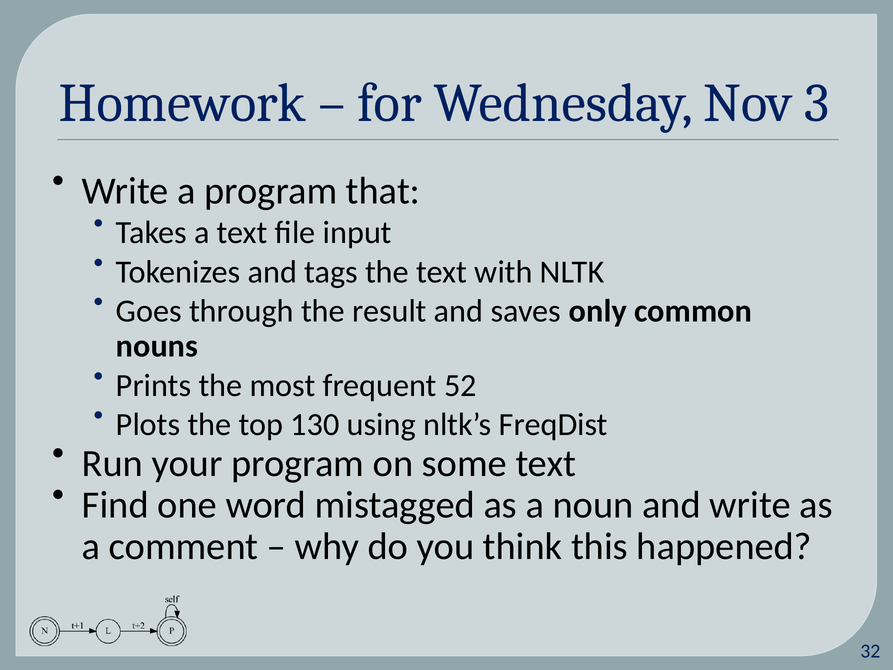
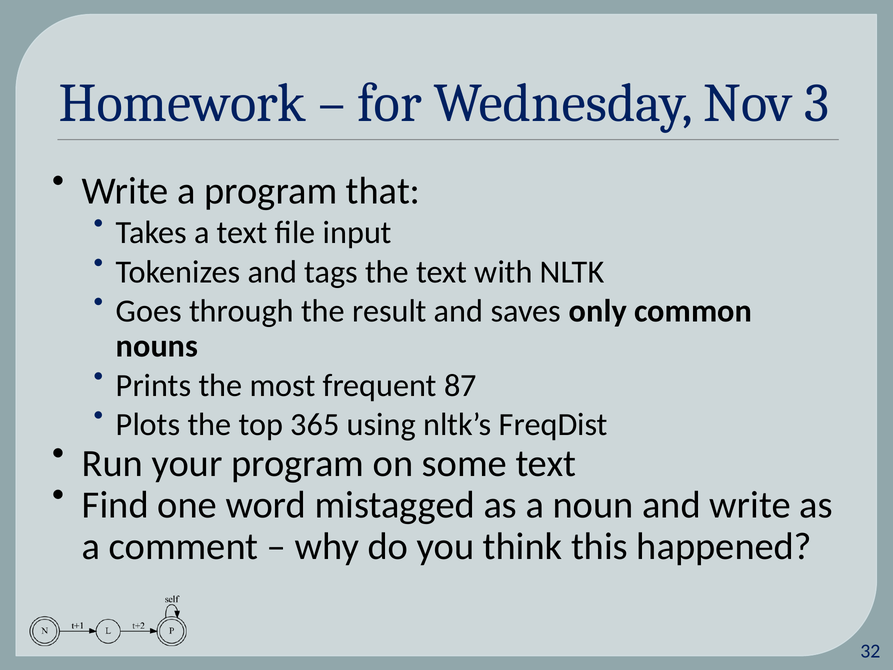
52: 52 -> 87 (460, 385)
130: 130 -> 365 (315, 425)
